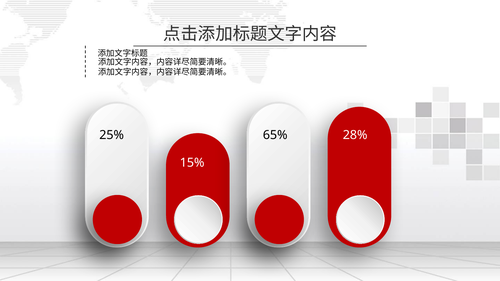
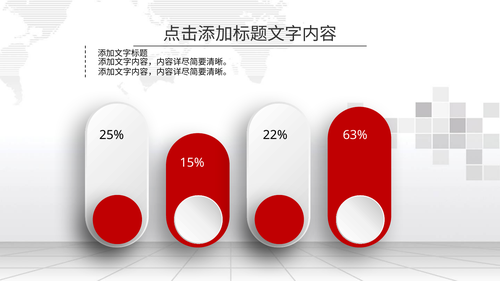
65%: 65% -> 22% (275, 135)
28%: 28% -> 63% (355, 135)
